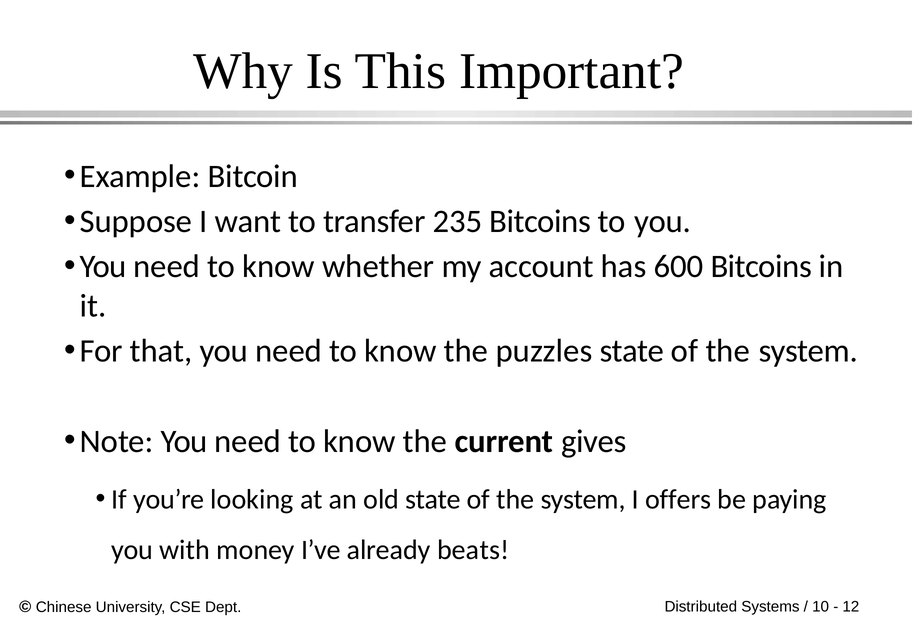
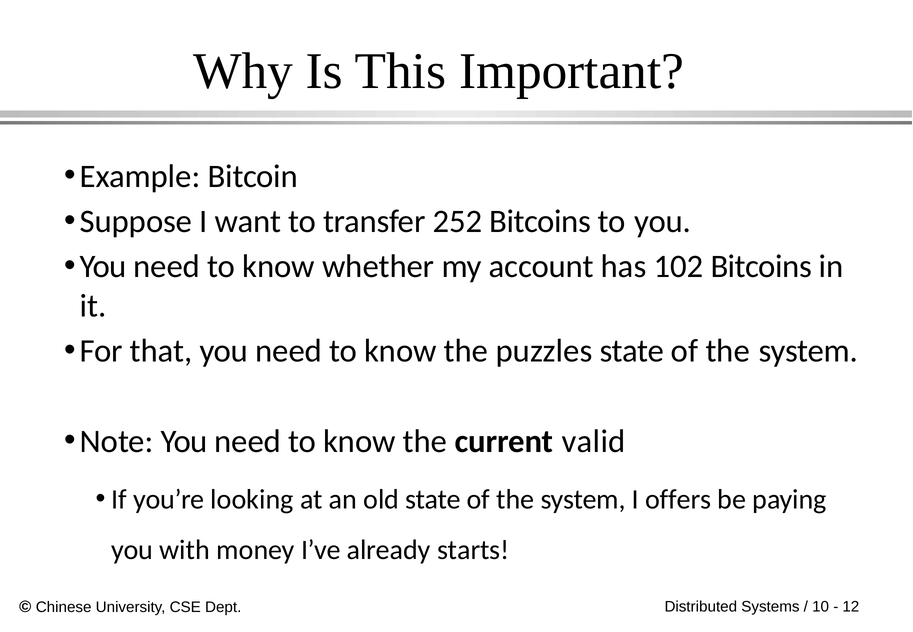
235: 235 -> 252 (457, 222)
600: 600 -> 102 (678, 267)
gives: gives -> valid (594, 441)
beats: beats -> starts (473, 550)
